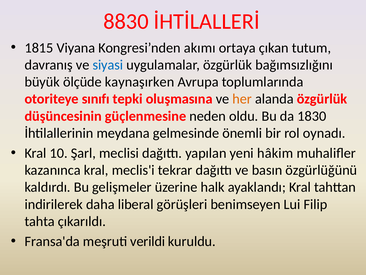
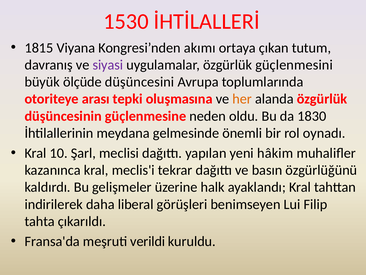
8830: 8830 -> 1530 (126, 21)
siyasi colour: blue -> purple (108, 65)
bağımsızlığını: bağımsızlığını -> güçlenmesini (294, 65)
kaynaşırken: kaynaşırken -> düşüncesini (140, 82)
sınıfı: sınıfı -> arası (96, 99)
